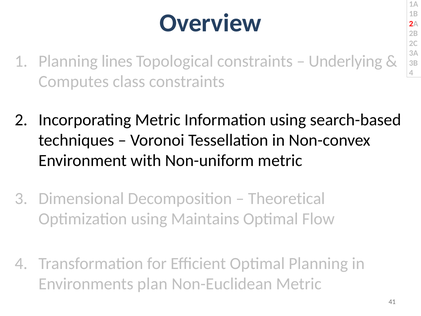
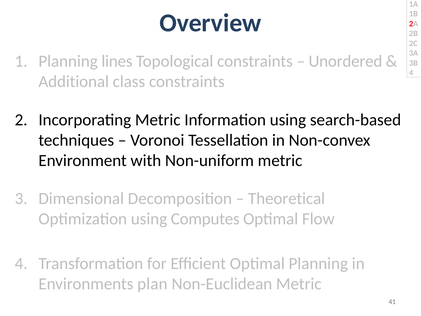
Underlying: Underlying -> Unordered (345, 61)
Computes: Computes -> Additional (74, 82)
Maintains: Maintains -> Computes (205, 219)
